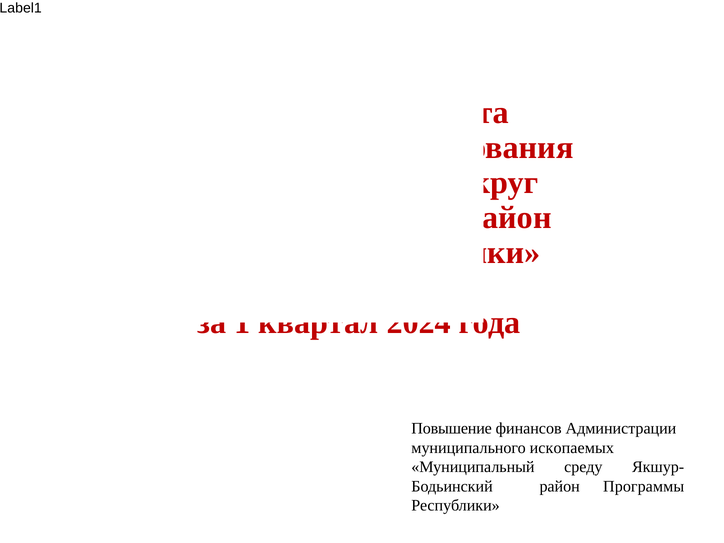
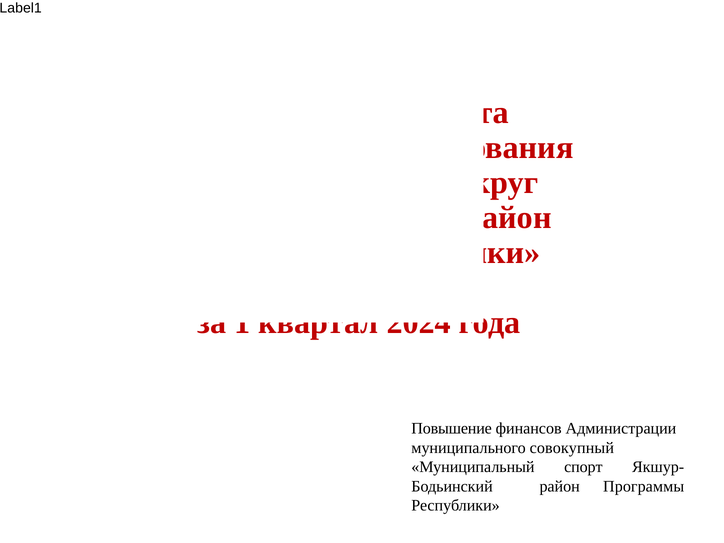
ископаемых: ископаемых -> совокупный (572, 448)
среду: среду -> спорт (583, 467)
